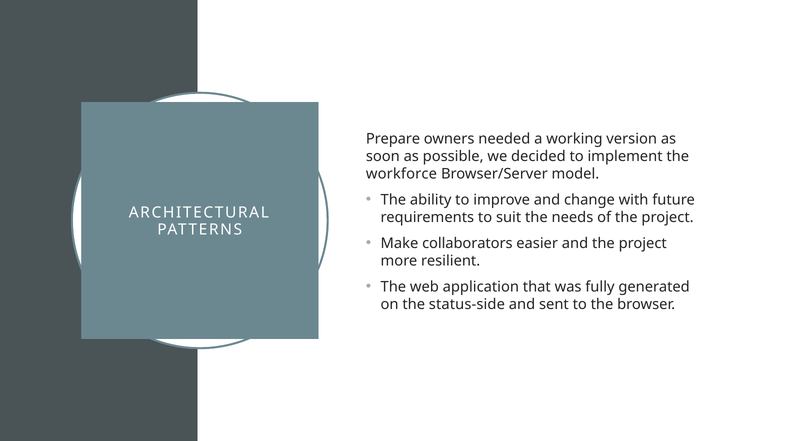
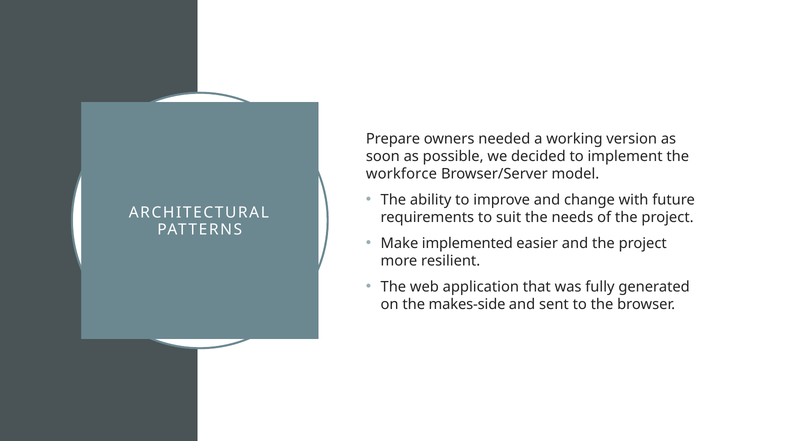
collaborators: collaborators -> implemented (467, 244)
status-side: status-side -> makes-side (467, 305)
